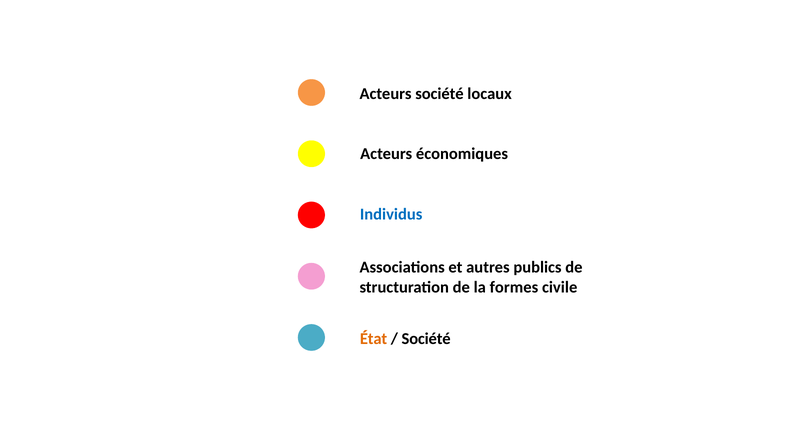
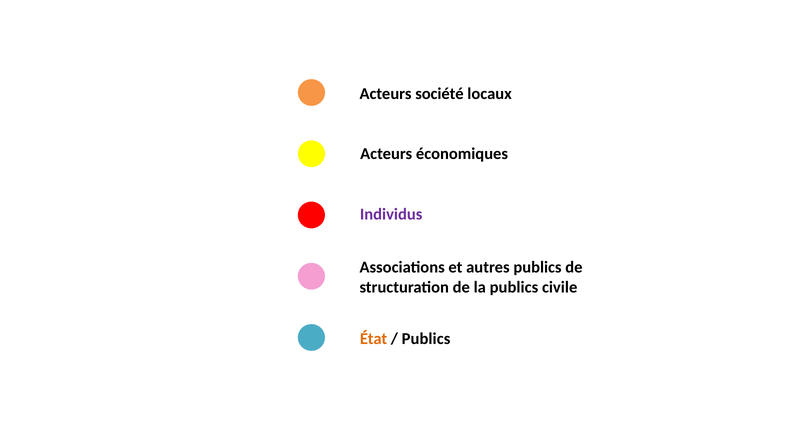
Individus colour: blue -> purple (391, 214)
la formes: formes -> publics (514, 287)
Société: Société -> Publics (426, 339)
